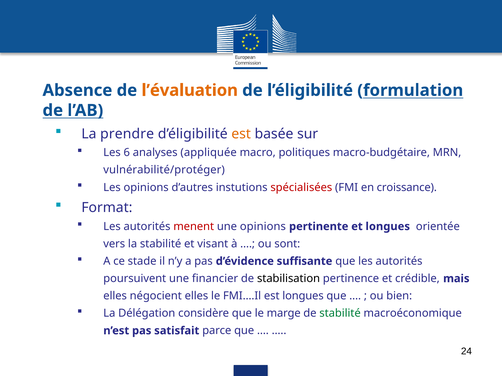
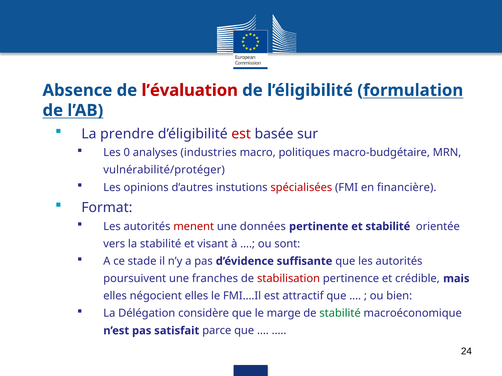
l’évaluation colour: orange -> red (190, 90)
est colour: orange -> red (241, 134)
6: 6 -> 0 (127, 153)
appliquée: appliquée -> industries (209, 153)
croissance: croissance -> financière (407, 188)
une opinions: opinions -> données (263, 227)
et longues: longues -> stabilité (388, 227)
financier: financier -> franches (215, 279)
stabilisation colour: black -> red (289, 279)
est longues: longues -> attractif (303, 296)
